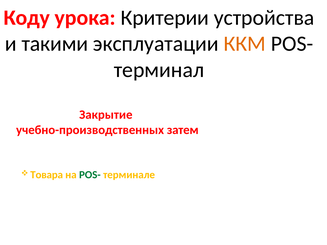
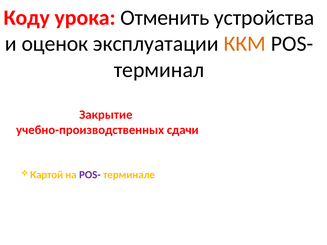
Критерии: Критерии -> Отменить (165, 18)
такими: такими -> оценок (55, 44)
затем: затем -> сдачи (183, 130)
Товара: Товара -> Картой (47, 175)
POS- colour: green -> purple (90, 175)
